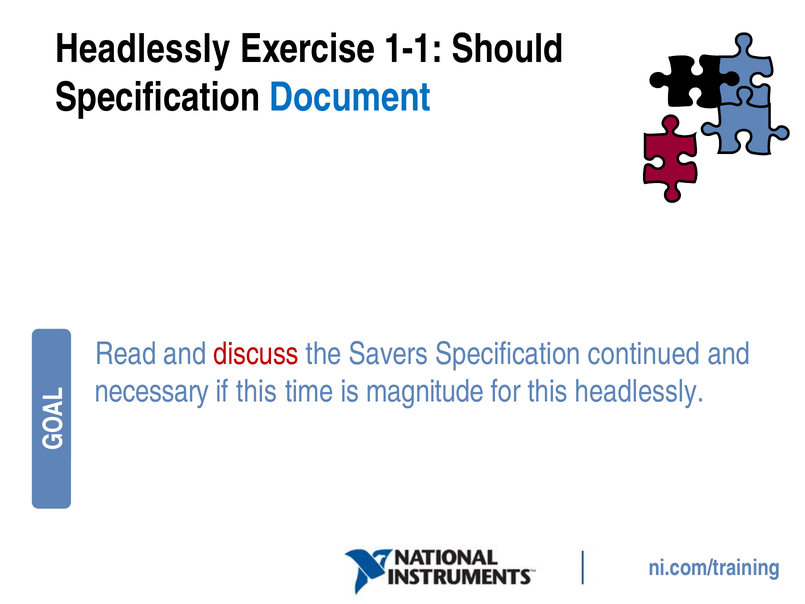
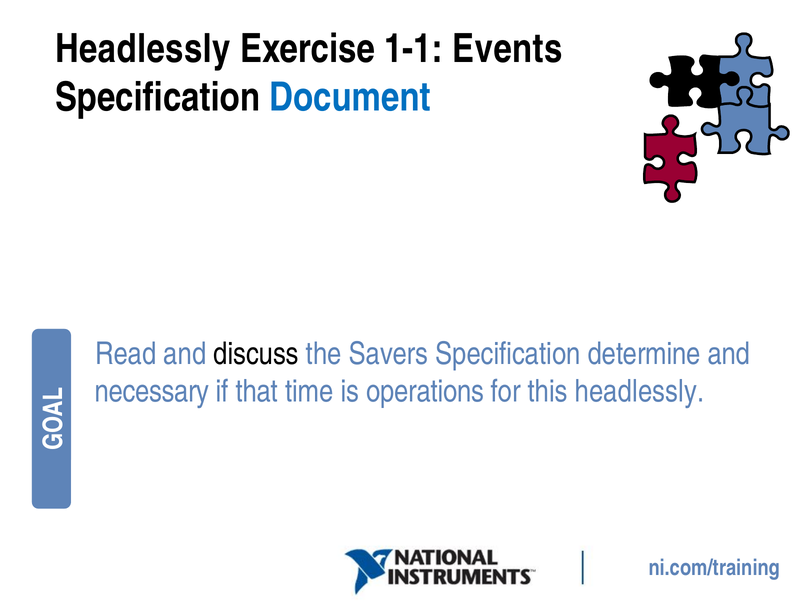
Should: Should -> Events (507, 49)
discuss colour: red -> black (256, 354)
continued: continued -> determine (644, 354)
if this: this -> that (257, 391)
magnitude: magnitude -> operations (425, 391)
